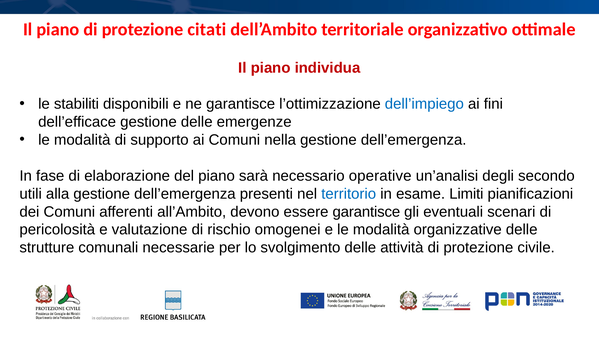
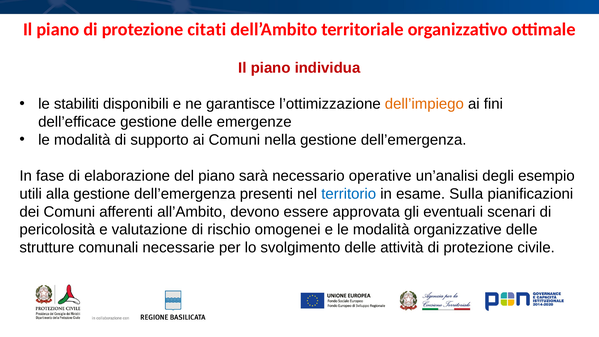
dell’impiego colour: blue -> orange (424, 104)
secondo: secondo -> esempio (546, 176)
Limiti: Limiti -> Sulla (466, 194)
essere garantisce: garantisce -> approvata (366, 212)
